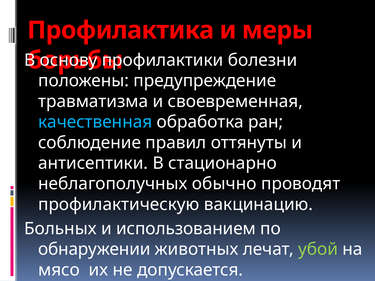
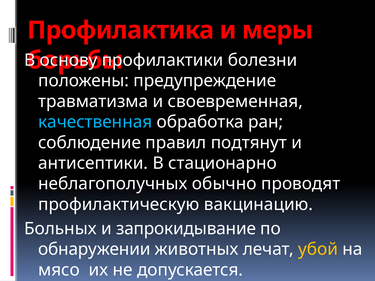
оттянуты: оттянуты -> подтянут (249, 143)
использованием: использованием -> запрокидывание (186, 229)
убой colour: light green -> yellow (318, 250)
